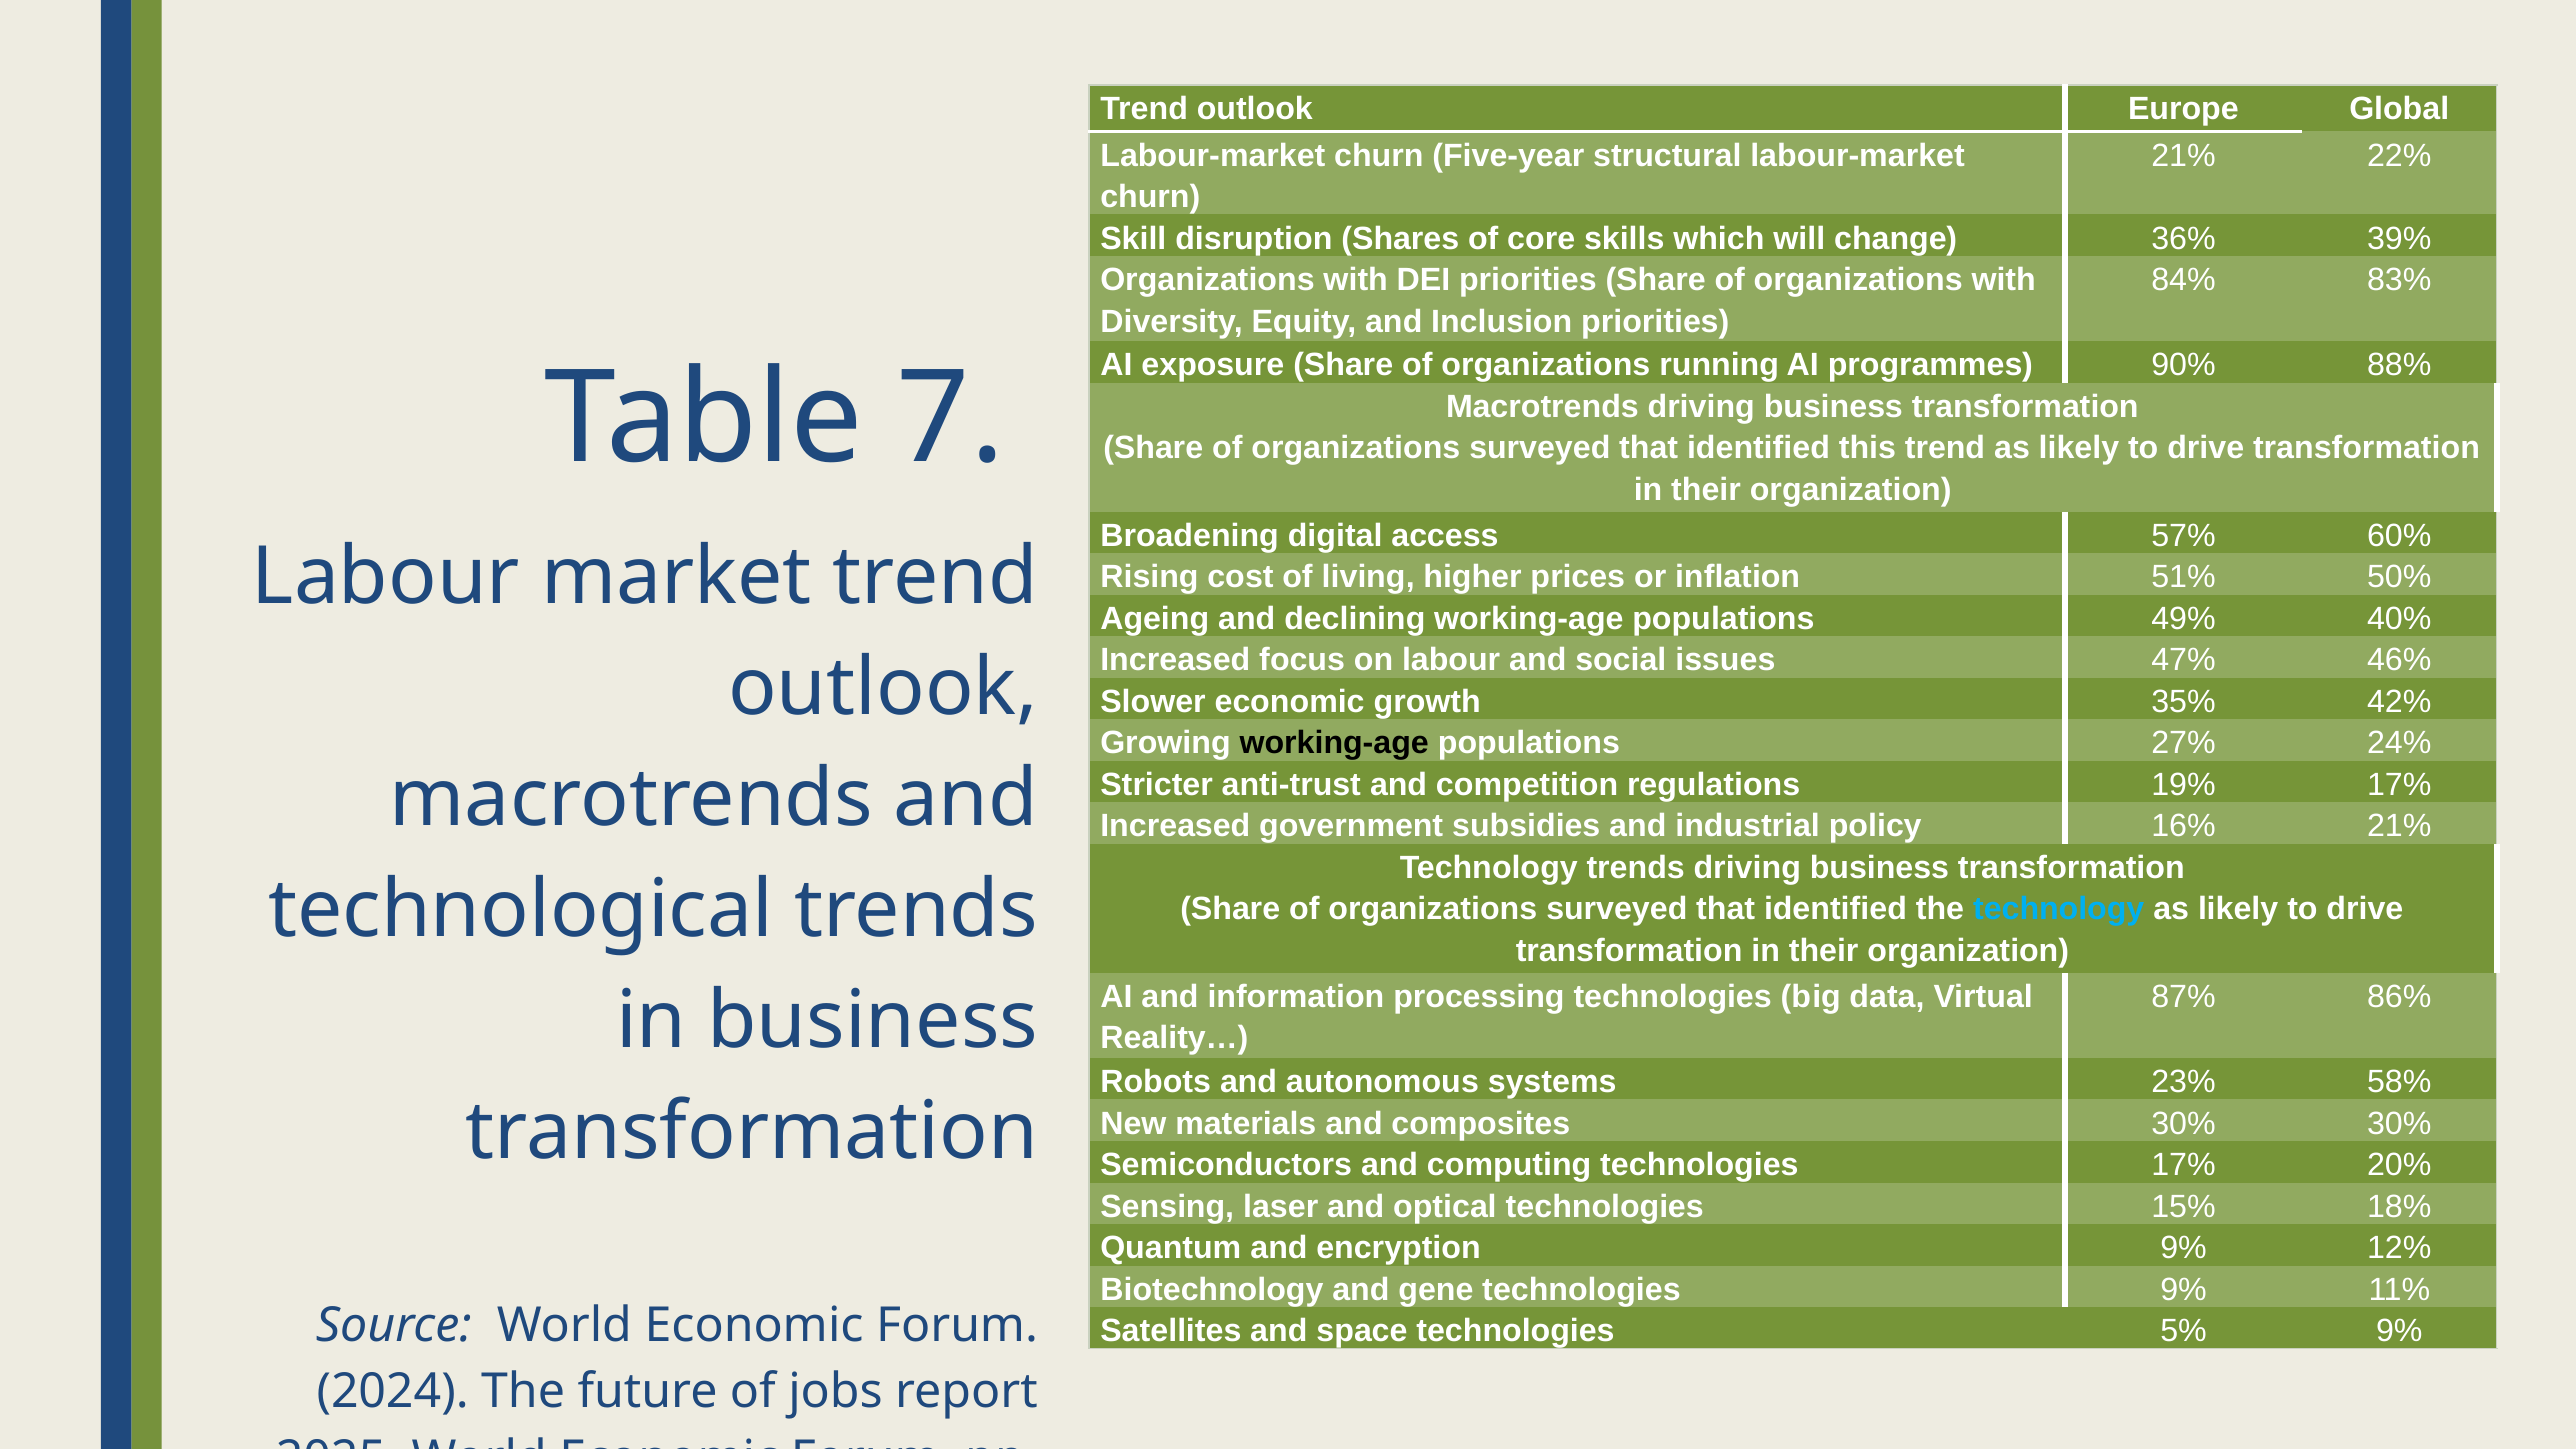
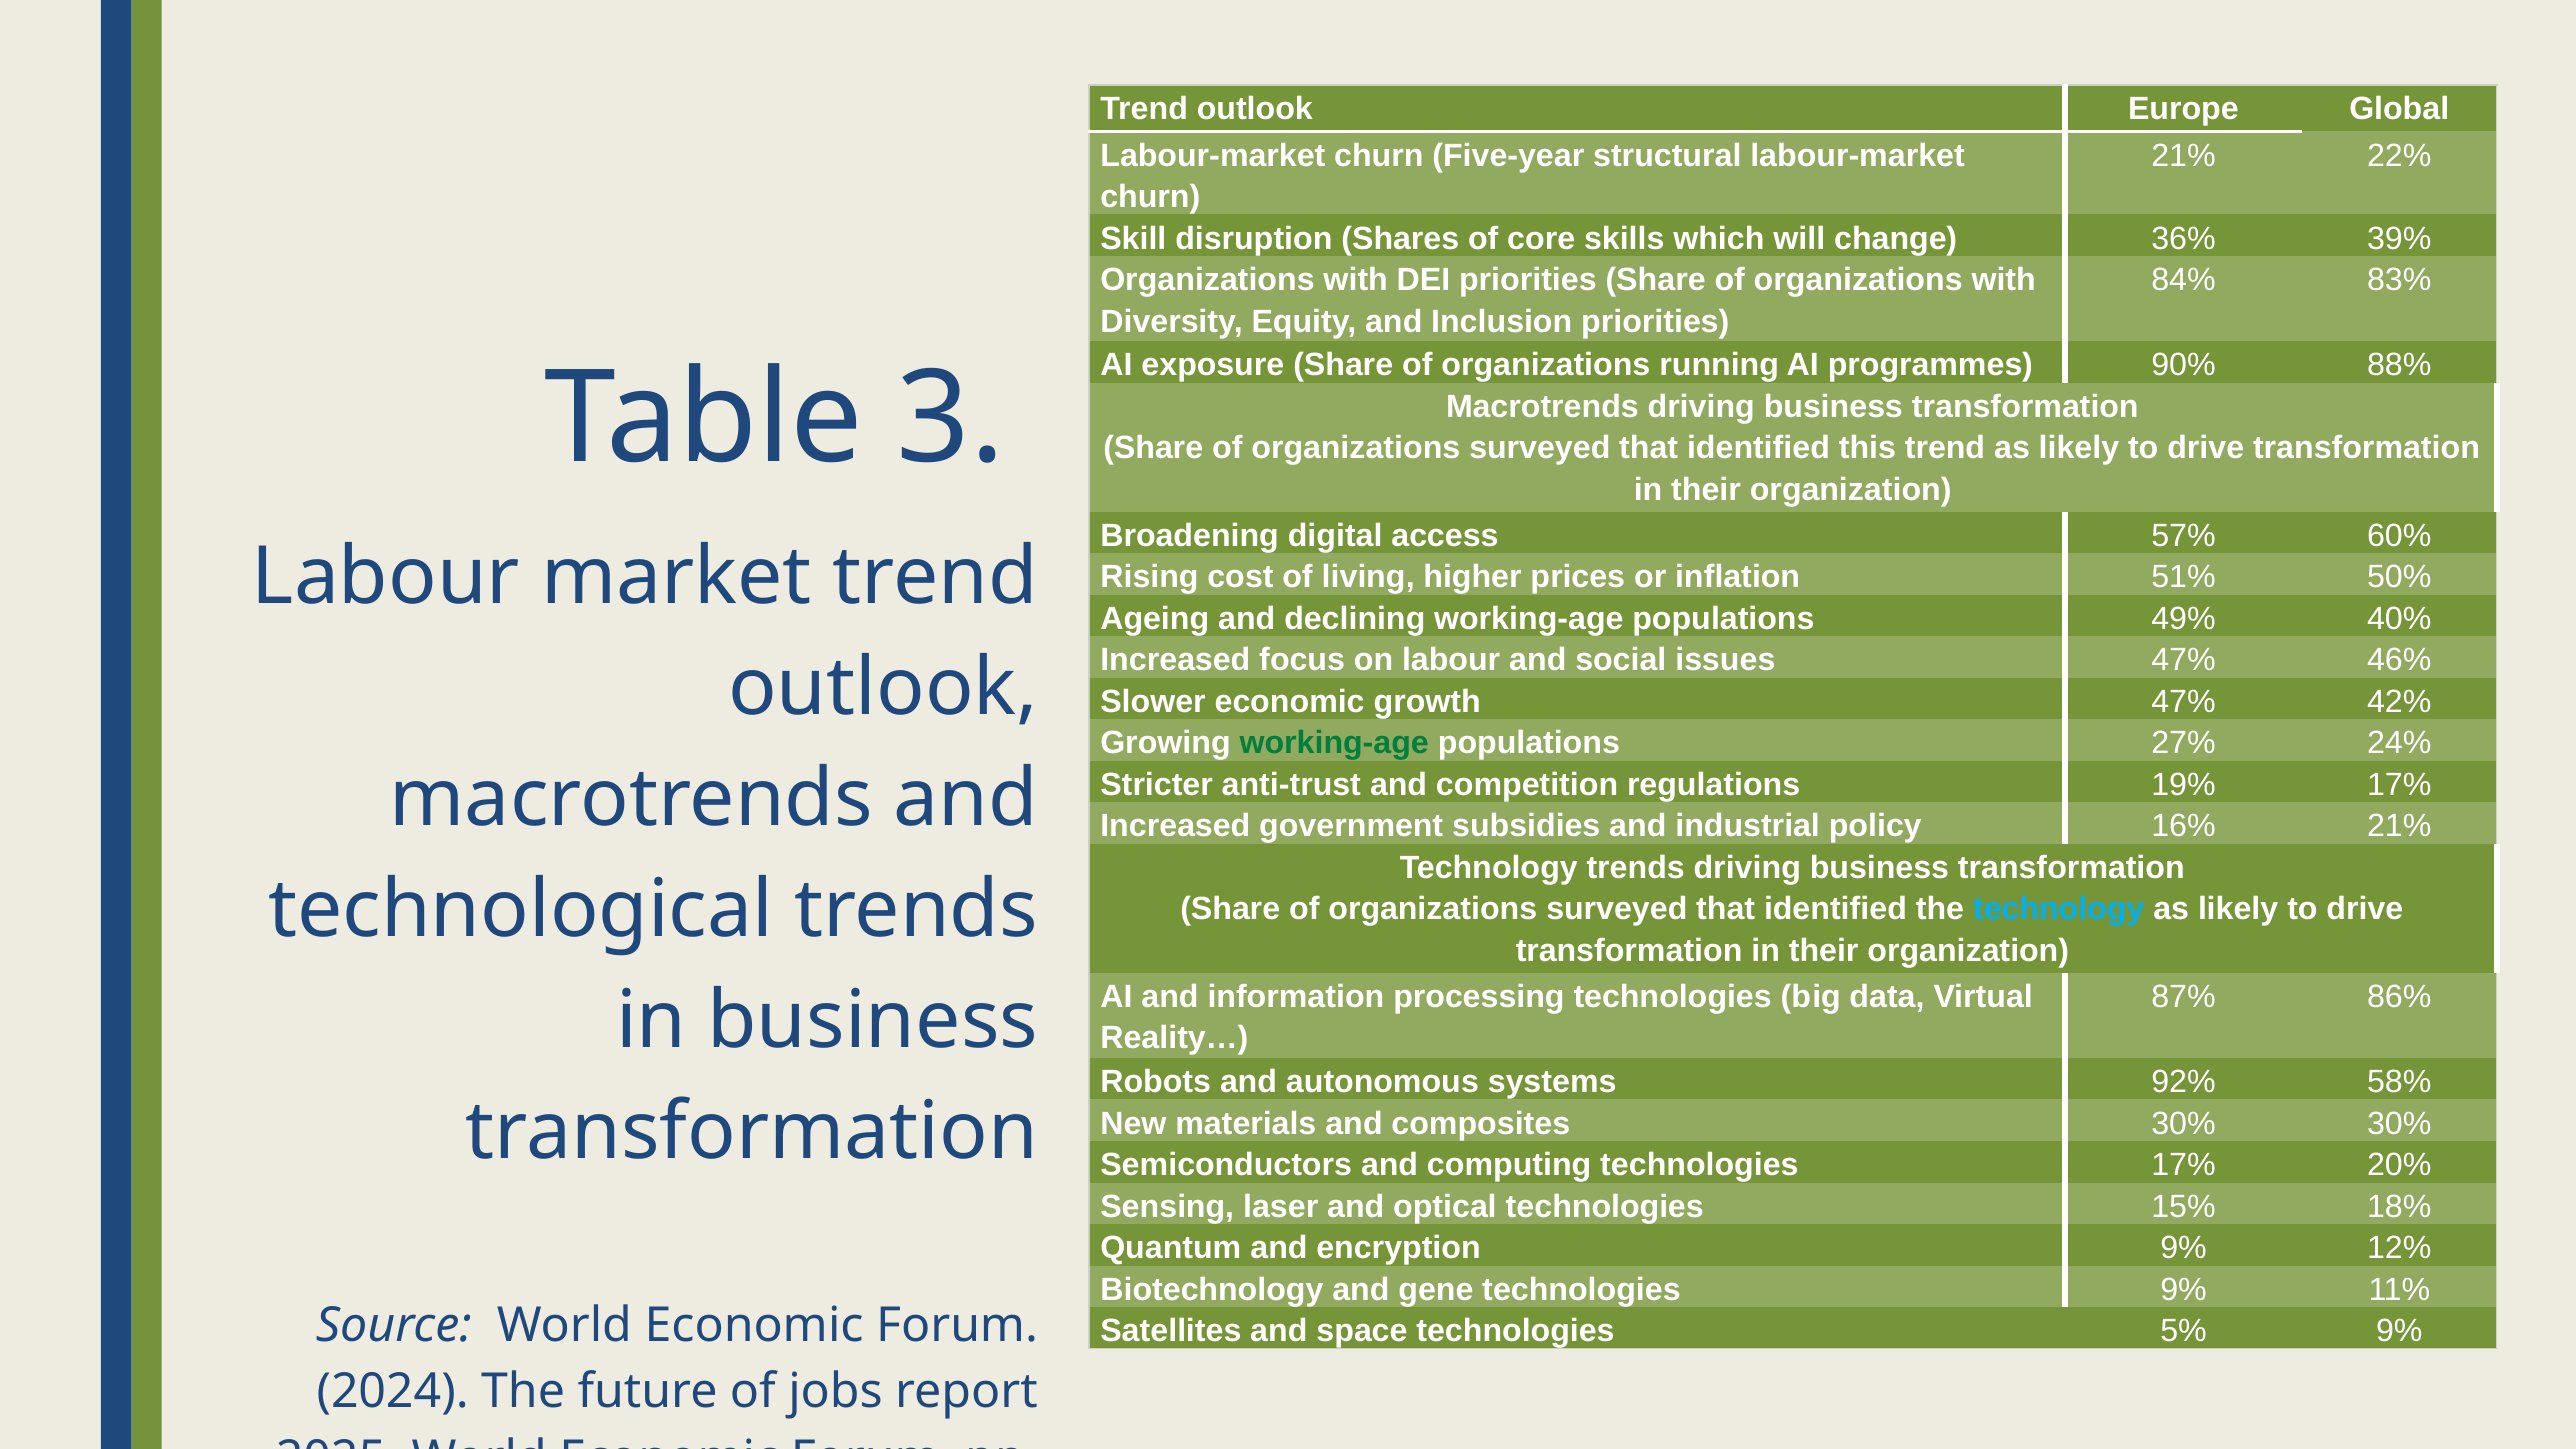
7: 7 -> 3 (951, 419)
growth 35%: 35% -> 47% (2184, 702)
working-age colour: black -> green (1334, 743)
23%: 23% -> 92% (2184, 1082)
